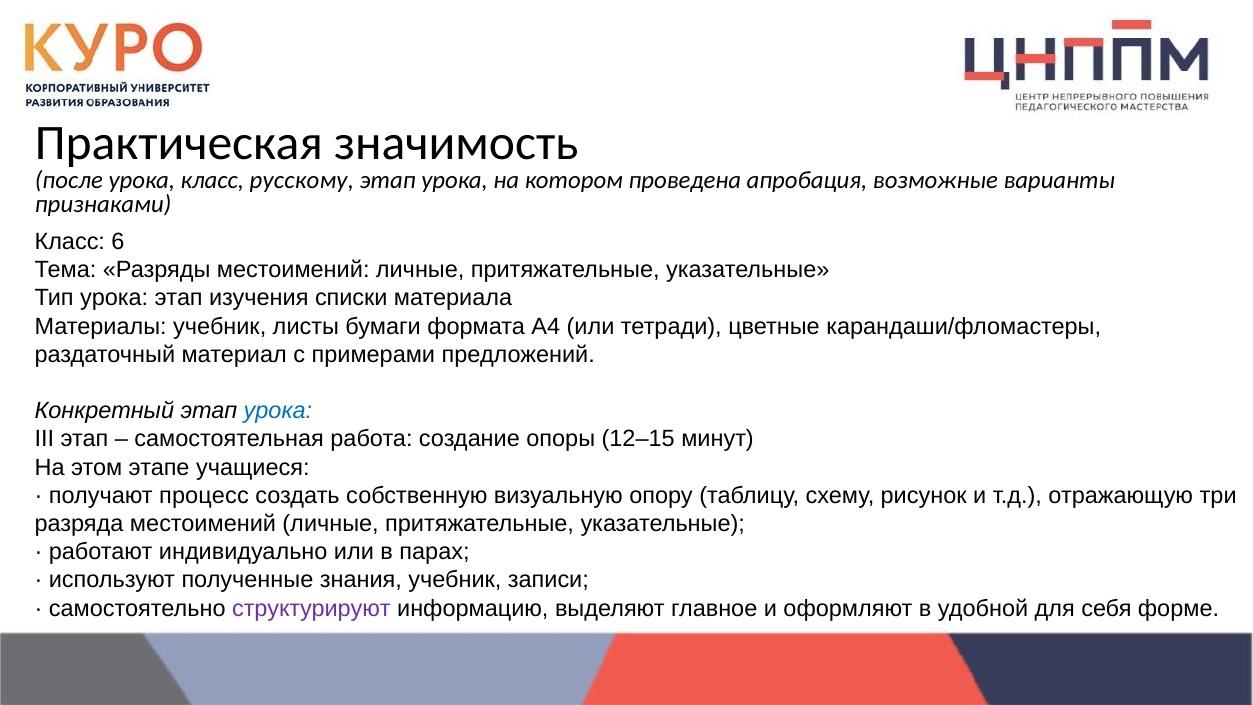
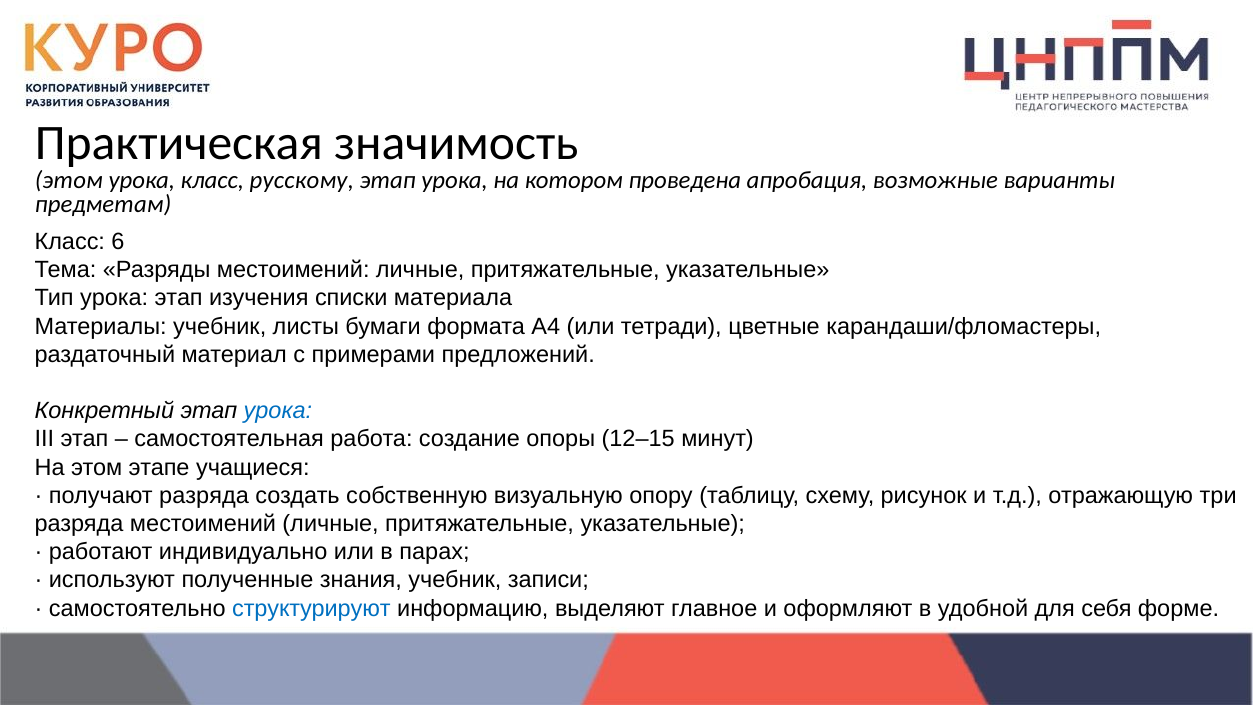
после: после -> этом (69, 180)
признаками: признаками -> предметам (103, 204)
получают процесс: процесс -> разряда (204, 495)
структурируют colour: purple -> blue (311, 608)
